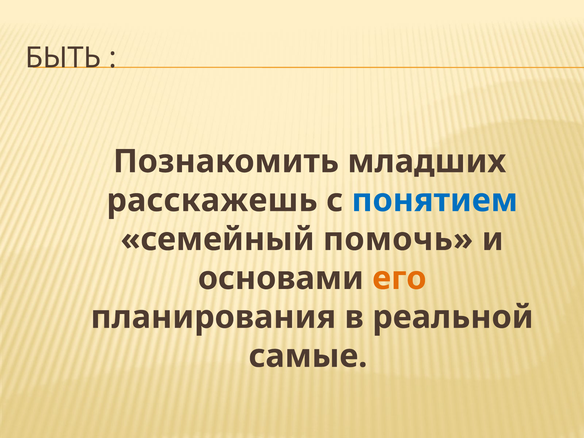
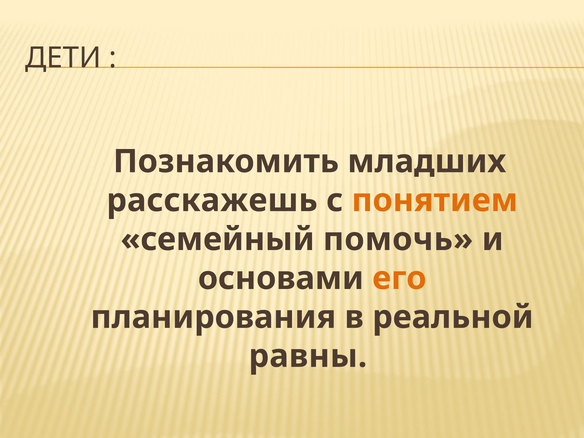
БЫТЬ: БЫТЬ -> ДЕТИ (63, 58)
понятием colour: blue -> orange (435, 200)
самые: самые -> равны (308, 356)
